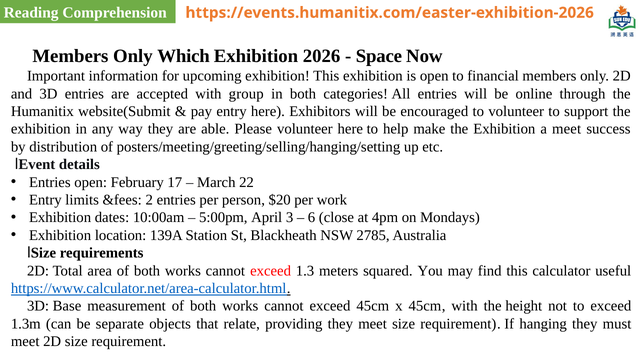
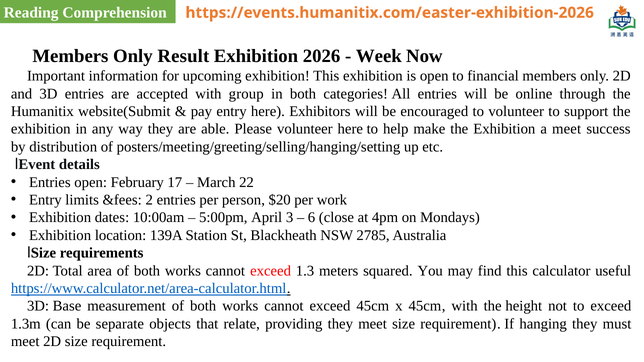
Which: Which -> Result (183, 56)
Space: Space -> Week (379, 56)
